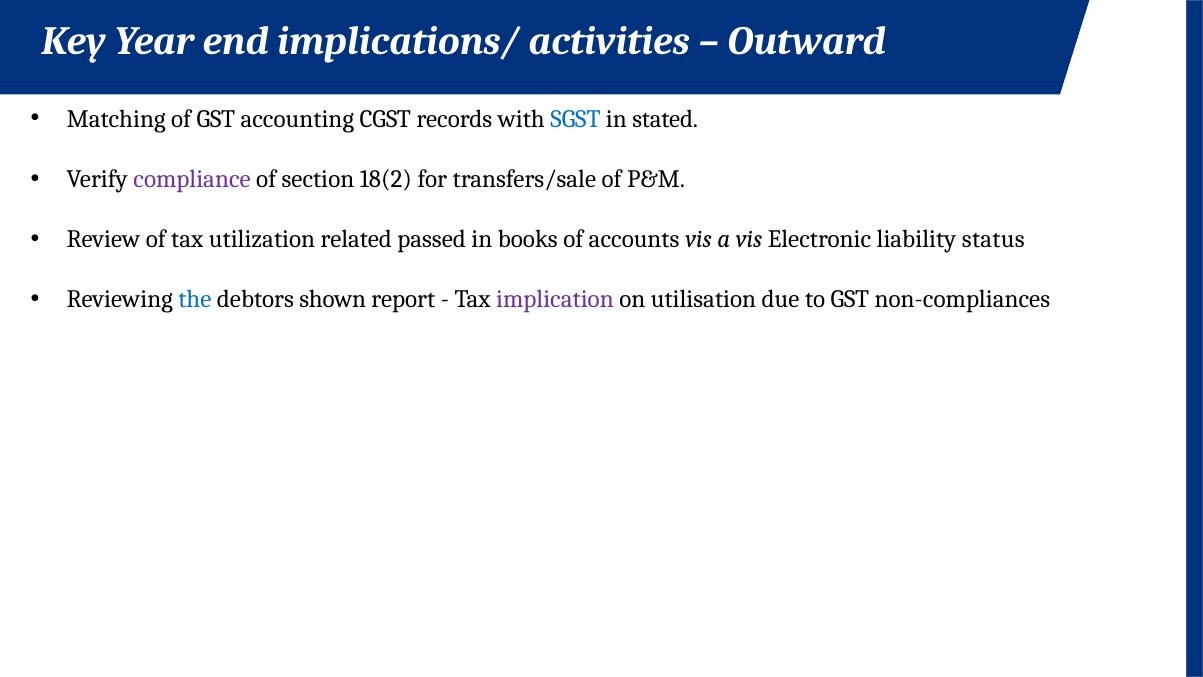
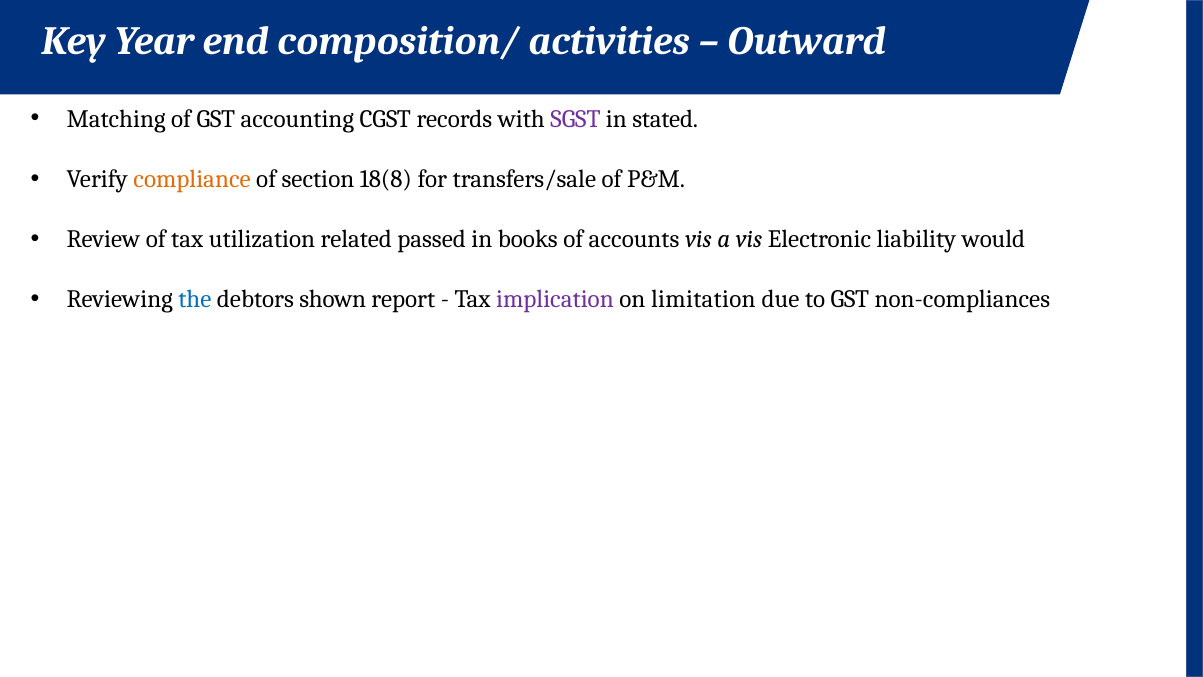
implications/: implications/ -> composition/ (399, 41)
SGST colour: blue -> purple (575, 119)
compliance colour: purple -> orange (192, 179)
18(2: 18(2 -> 18(8 (386, 179)
status: status -> would (993, 239)
utilisation: utilisation -> limitation (703, 299)
